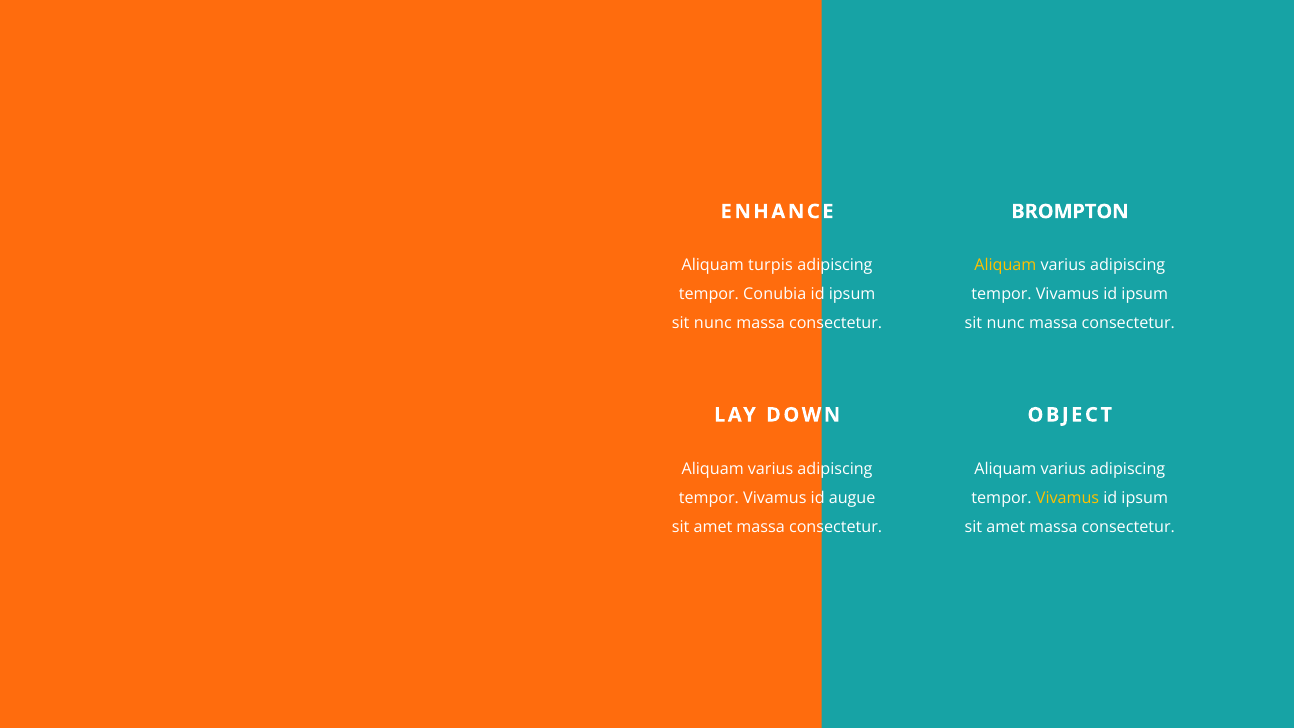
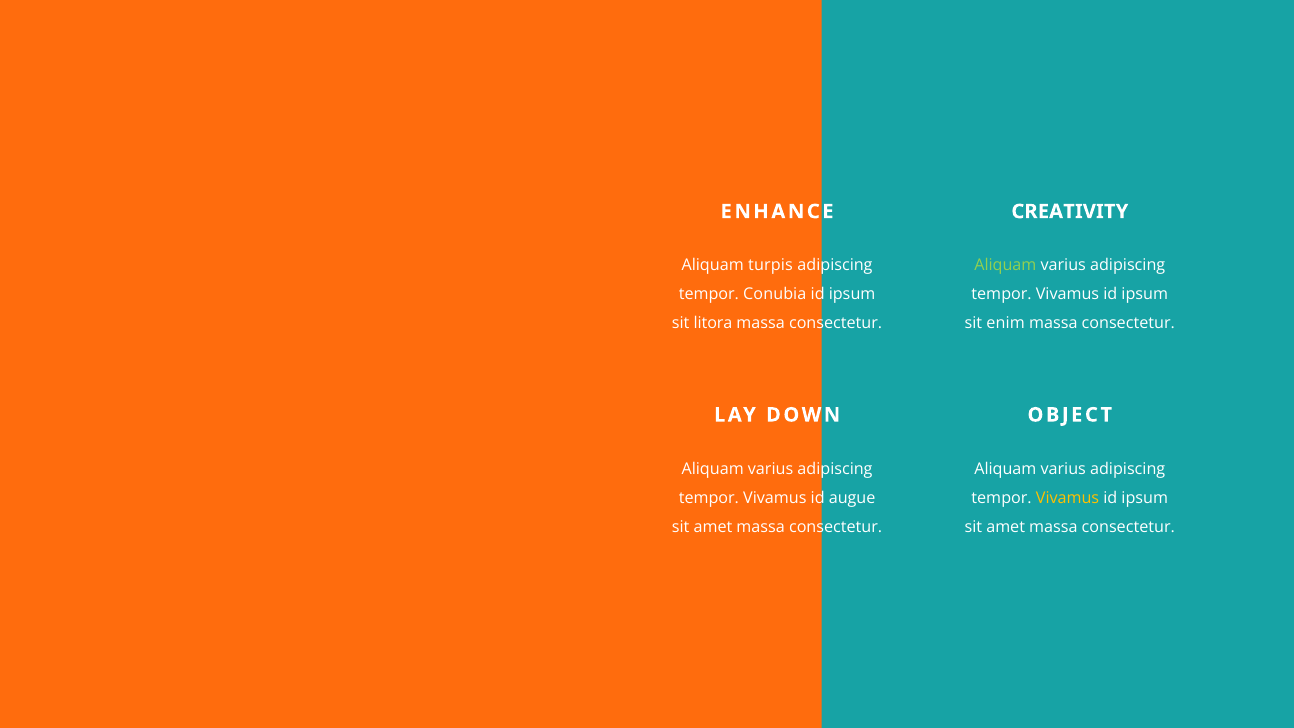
BROMPTON: BROMPTON -> CREATIVITY (1070, 212)
Aliquam colour: yellow -> light green (1005, 265)
nunc: nunc -> litora (713, 323)
nunc: nunc -> enim (1006, 323)
